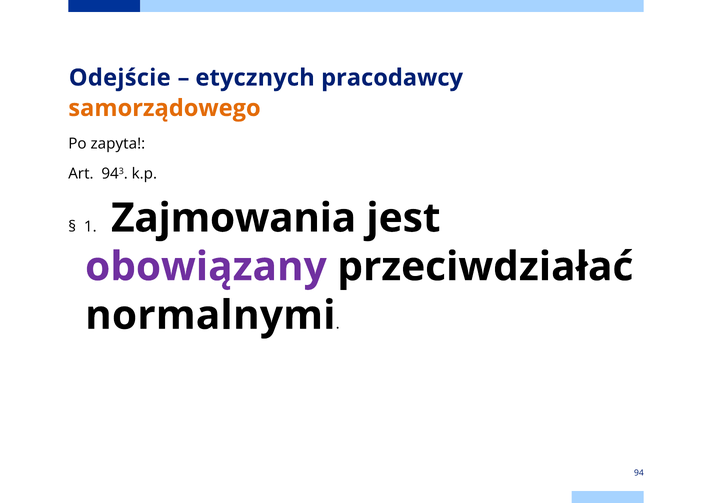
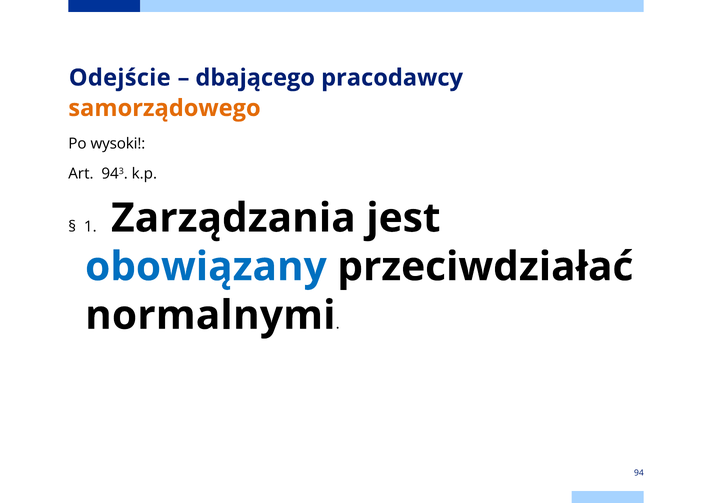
etycznych: etycznych -> dbającego (255, 78)
zapyta: zapyta -> wysoki (118, 144)
Zajmowania: Zajmowania -> Zarządzania (233, 218)
obowiązany colour: purple -> blue (206, 267)
